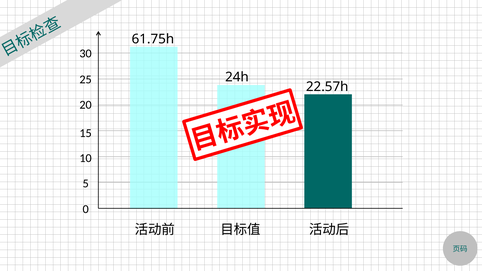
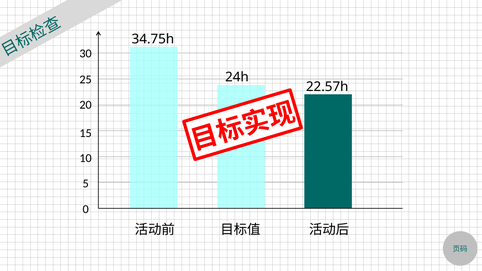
61.75h: 61.75h -> 34.75h (153, 39)
